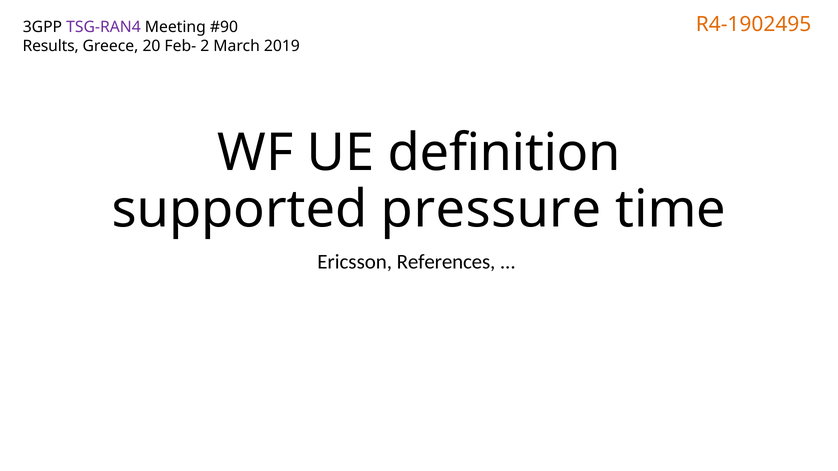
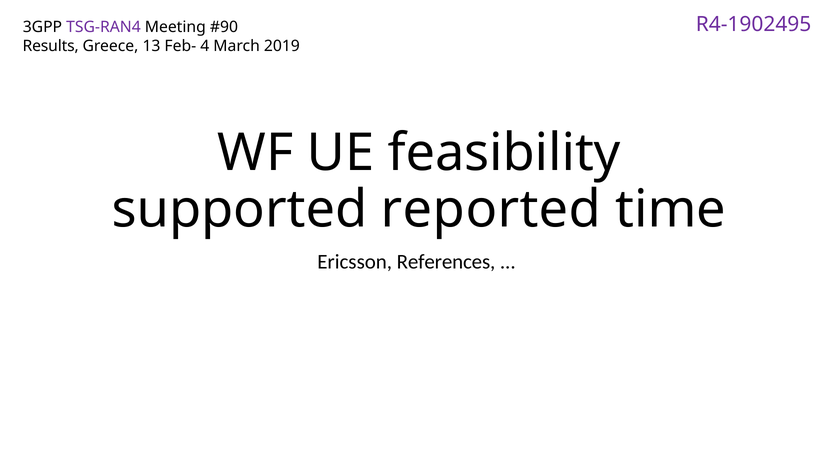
R4-1902495 colour: orange -> purple (754, 24)
20: 20 -> 13 (151, 46)
2: 2 -> 4 (205, 46)
definition: definition -> feasibility (504, 153)
pressure: pressure -> reported (491, 209)
